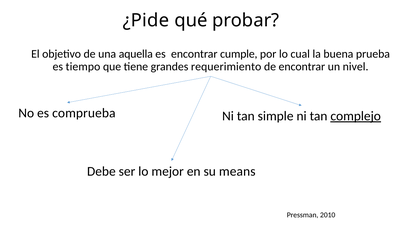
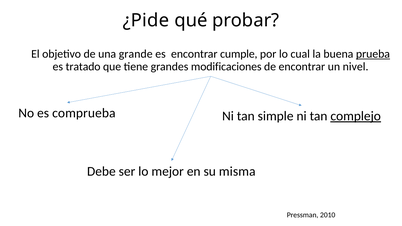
aquella: aquella -> grande (136, 54)
prueba underline: none -> present (373, 54)
tiempo: tiempo -> tratado (83, 67)
requerimiento: requerimiento -> modificaciones (226, 67)
means: means -> misma (237, 171)
